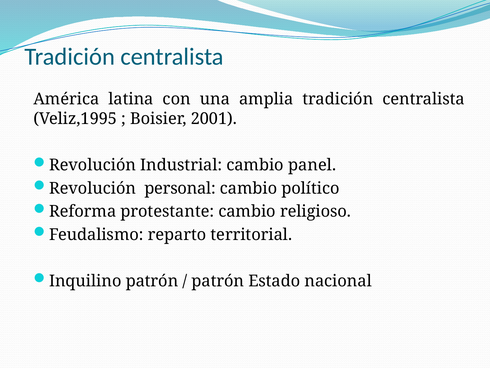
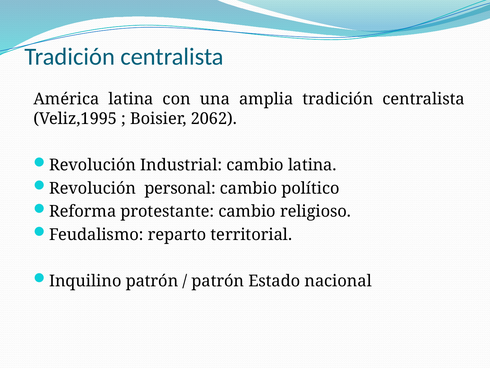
2001: 2001 -> 2062 (214, 119)
cambio panel: panel -> latina (312, 165)
